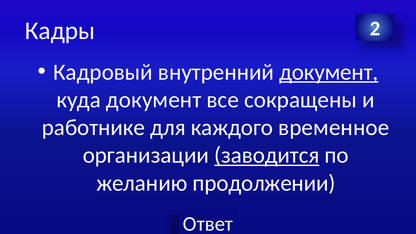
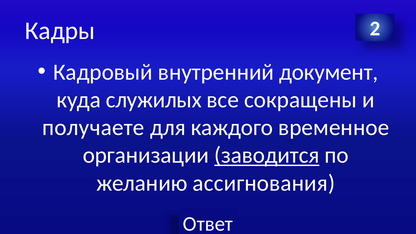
документ underline: present -> none (329, 72)
куда документ: документ -> служилых (154, 100)
работнике: работнике -> получаете (93, 128)
продолжении: продолжении -> ассигнования (264, 183)
